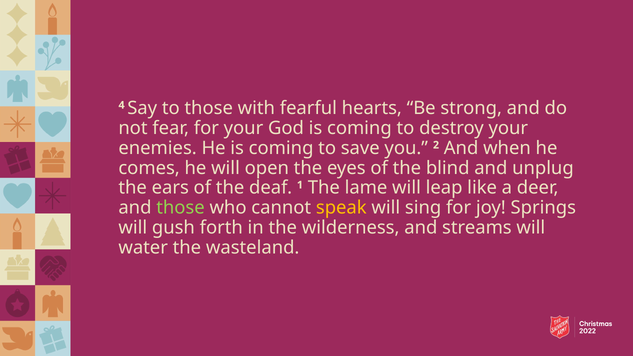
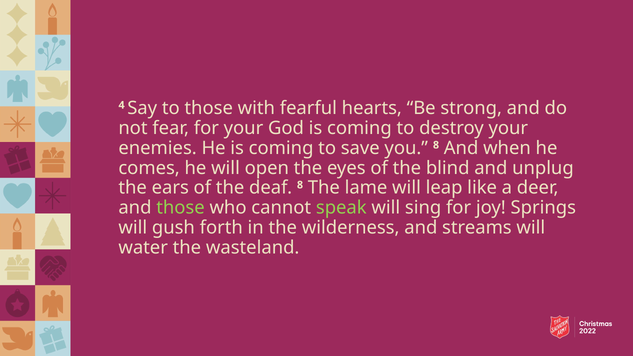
you 2: 2 -> 8 (436, 145)
deaf 1: 1 -> 8 (300, 185)
speak colour: yellow -> light green (341, 208)
